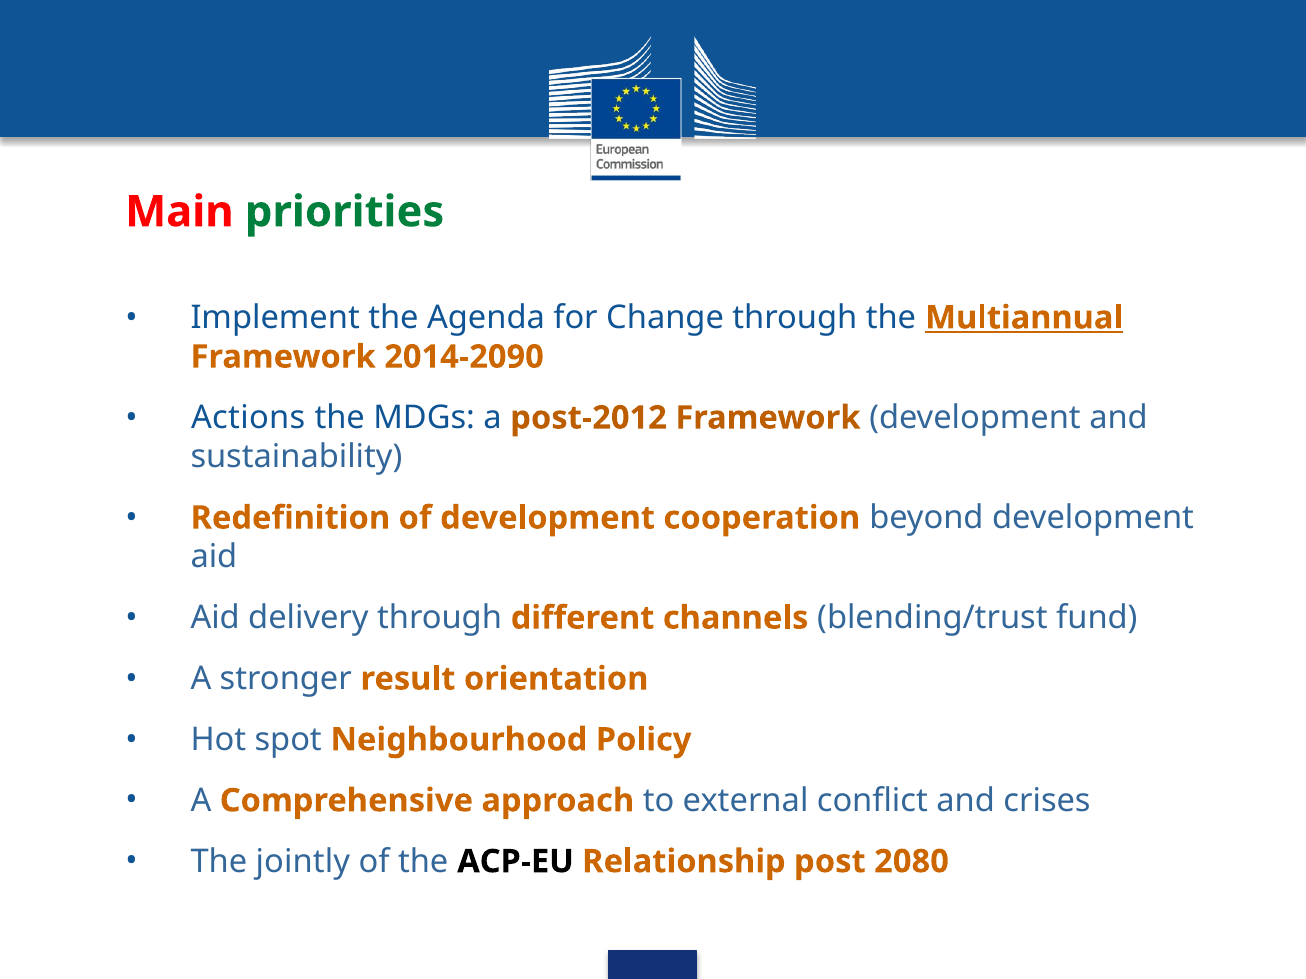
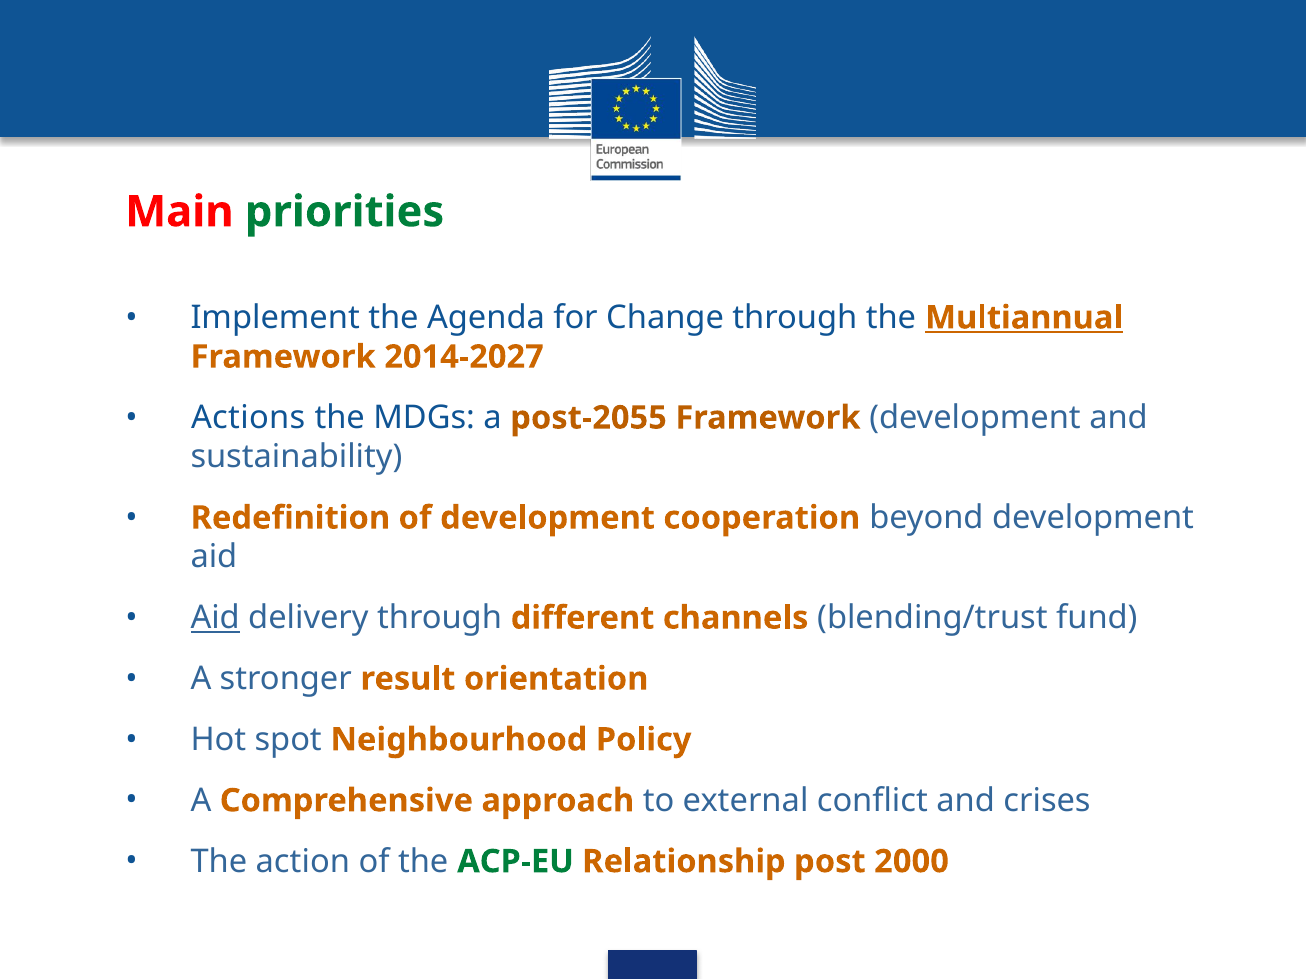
2014-2090: 2014-2090 -> 2014-2027 (464, 357)
post-2012: post-2012 -> post-2055 (589, 418)
Aid underline: none -> present (215, 618)
jointly: jointly -> action (303, 862)
ACP-EU colour: black -> green (515, 862)
2080: 2080 -> 2000 (912, 862)
